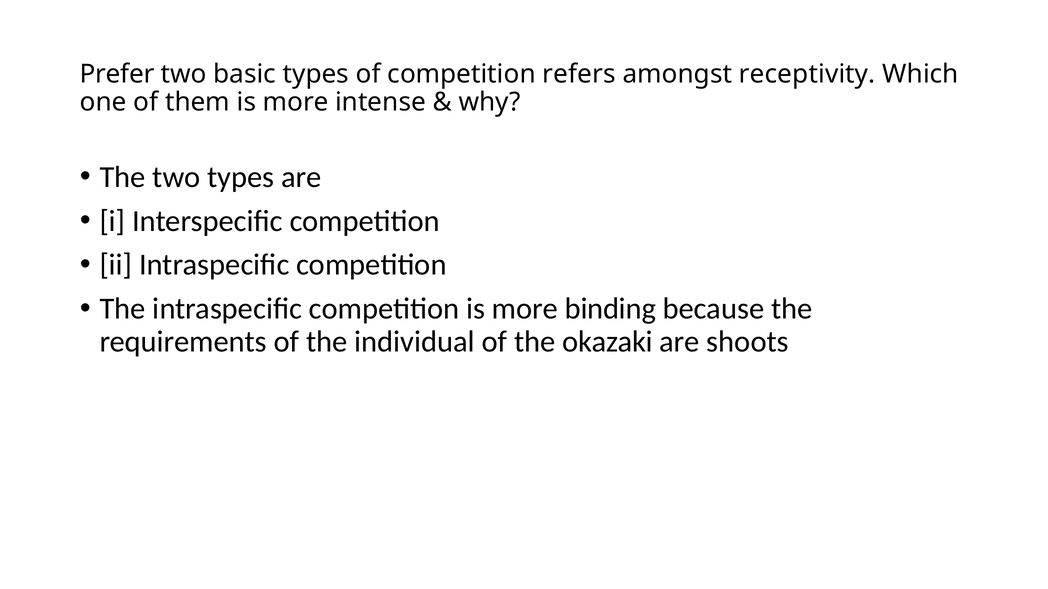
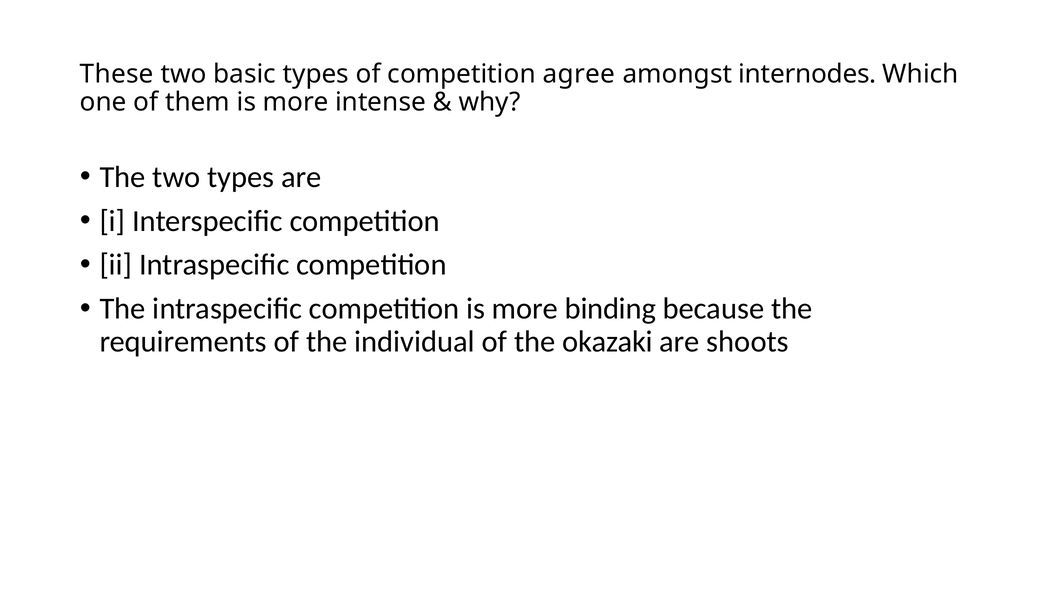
Prefer: Prefer -> These (117, 74)
refers: refers -> agree (579, 74)
receptivity: receptivity -> internodes (807, 74)
